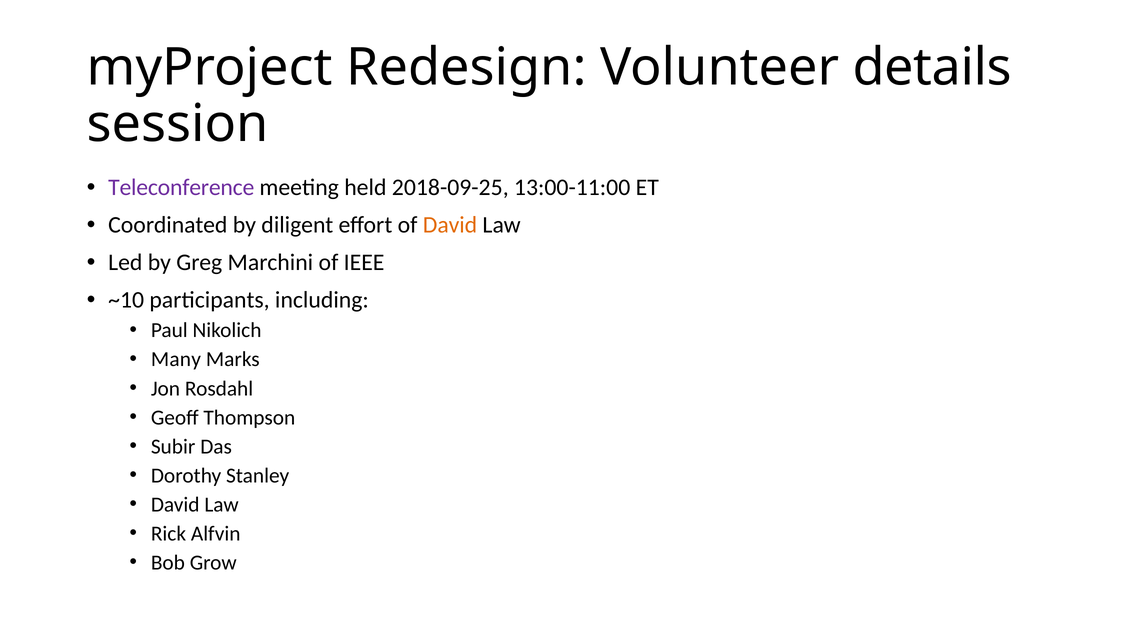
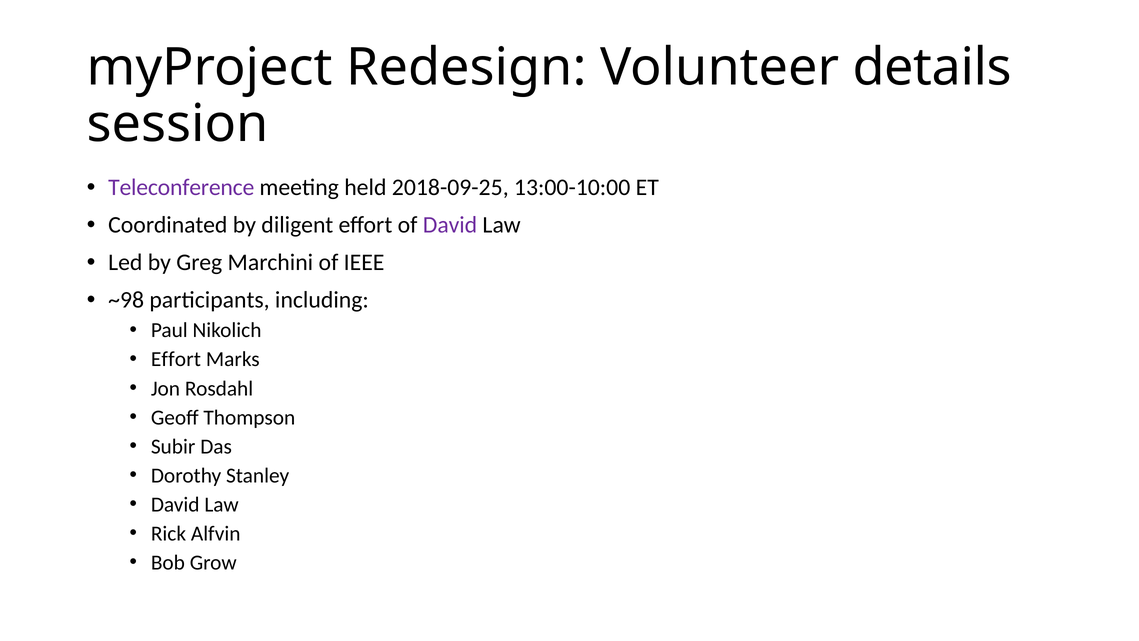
13:00-11:00: 13:00-11:00 -> 13:00-10:00 (572, 187)
David colour: orange -> purple (450, 225)
~10: ~10 -> ~98 (126, 300)
Many: Many -> Effort (176, 359)
